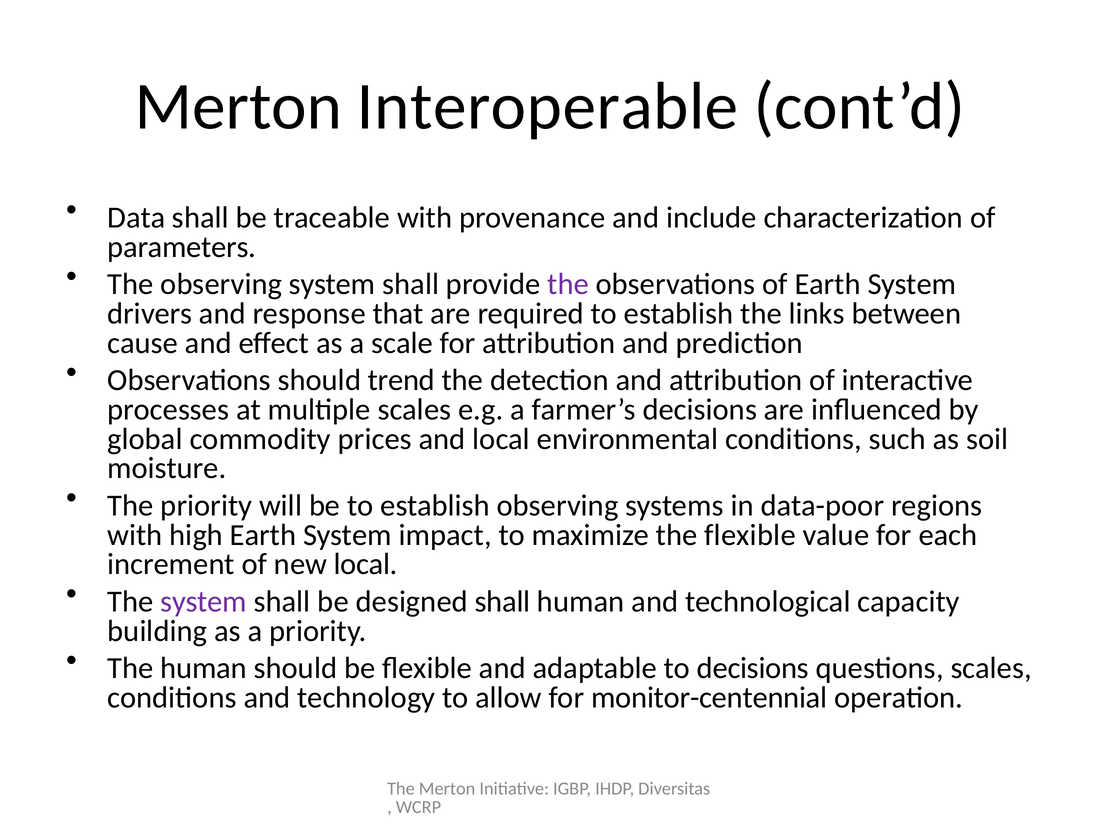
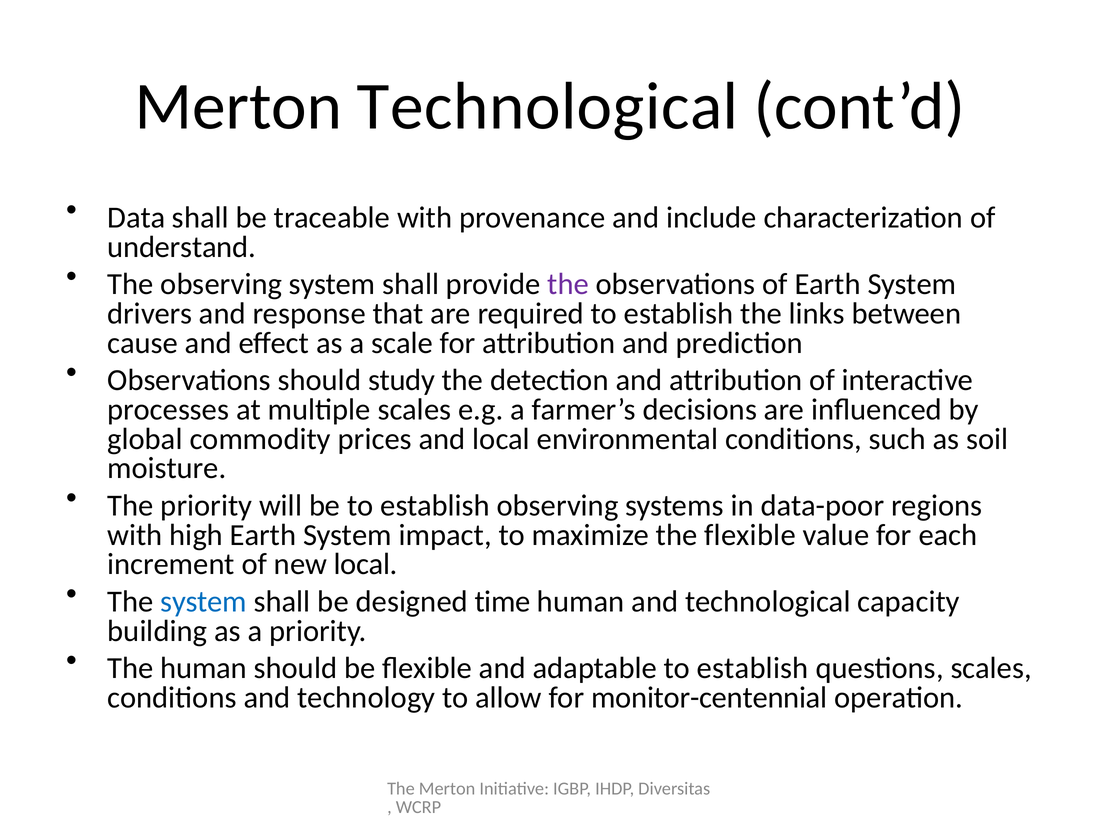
Merton Interoperable: Interoperable -> Technological (548, 107)
parameters: parameters -> understand (182, 247)
trend: trend -> study (401, 380)
system colour: purple -> blue (204, 601)
designed shall: shall -> time (503, 601)
adaptable to decisions: decisions -> establish (753, 668)
